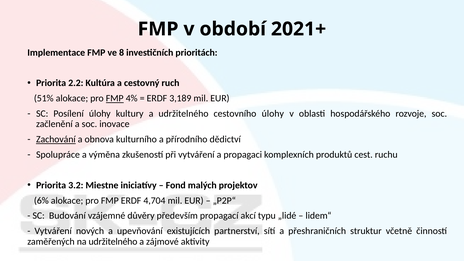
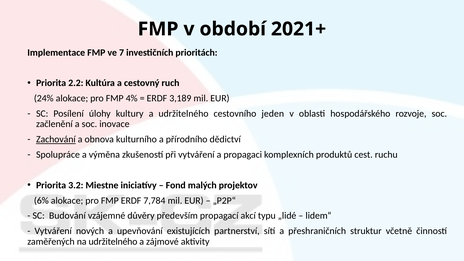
8: 8 -> 7 (122, 53)
51%: 51% -> 24% (44, 98)
FMP underline: present -> none (115, 98)
cestovního úlohy: úlohy -> jeden (273, 114)
4,704: 4,704 -> 7,784 (154, 201)
